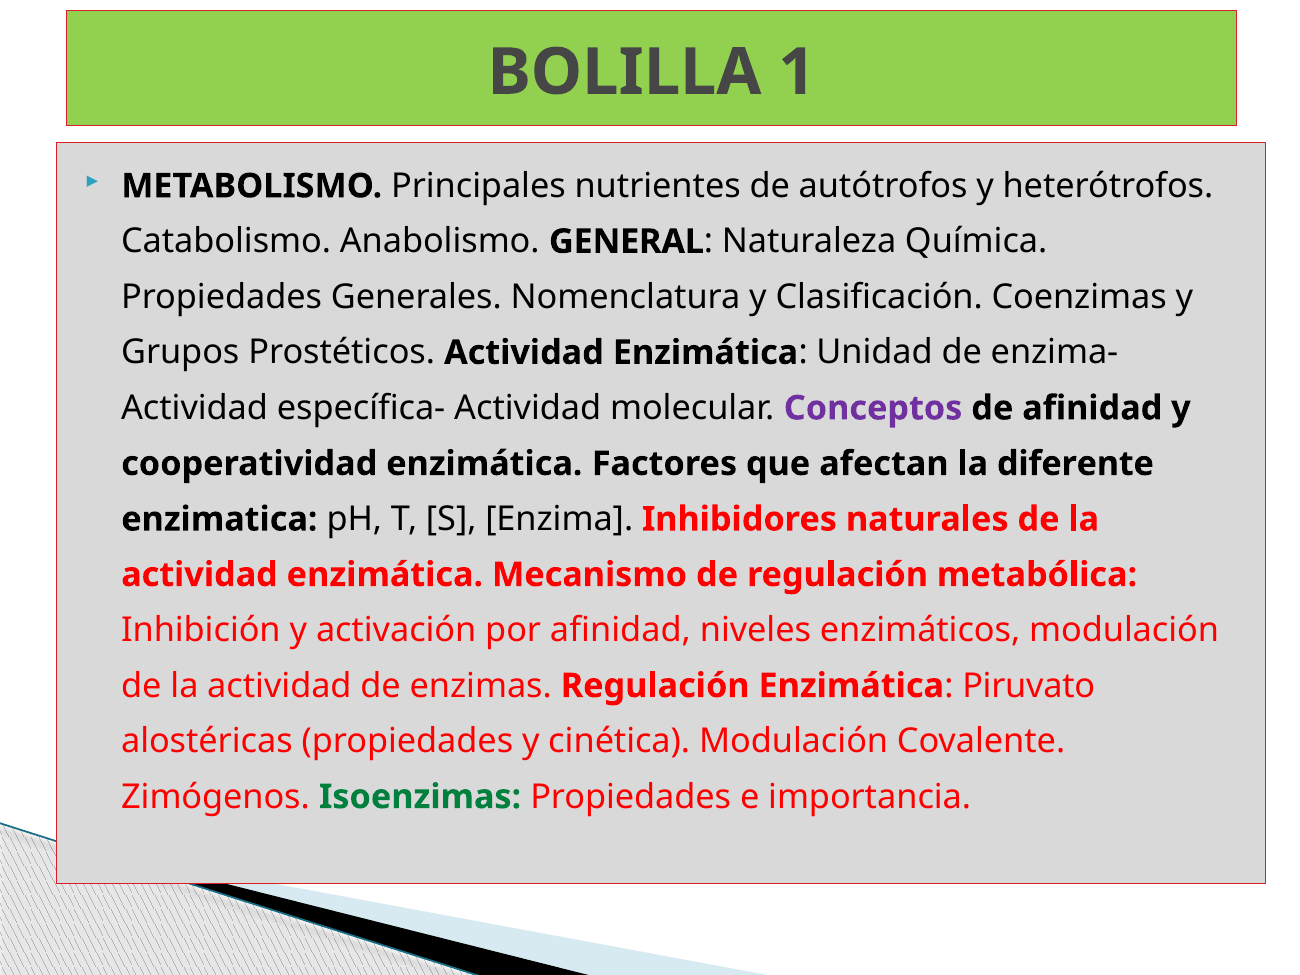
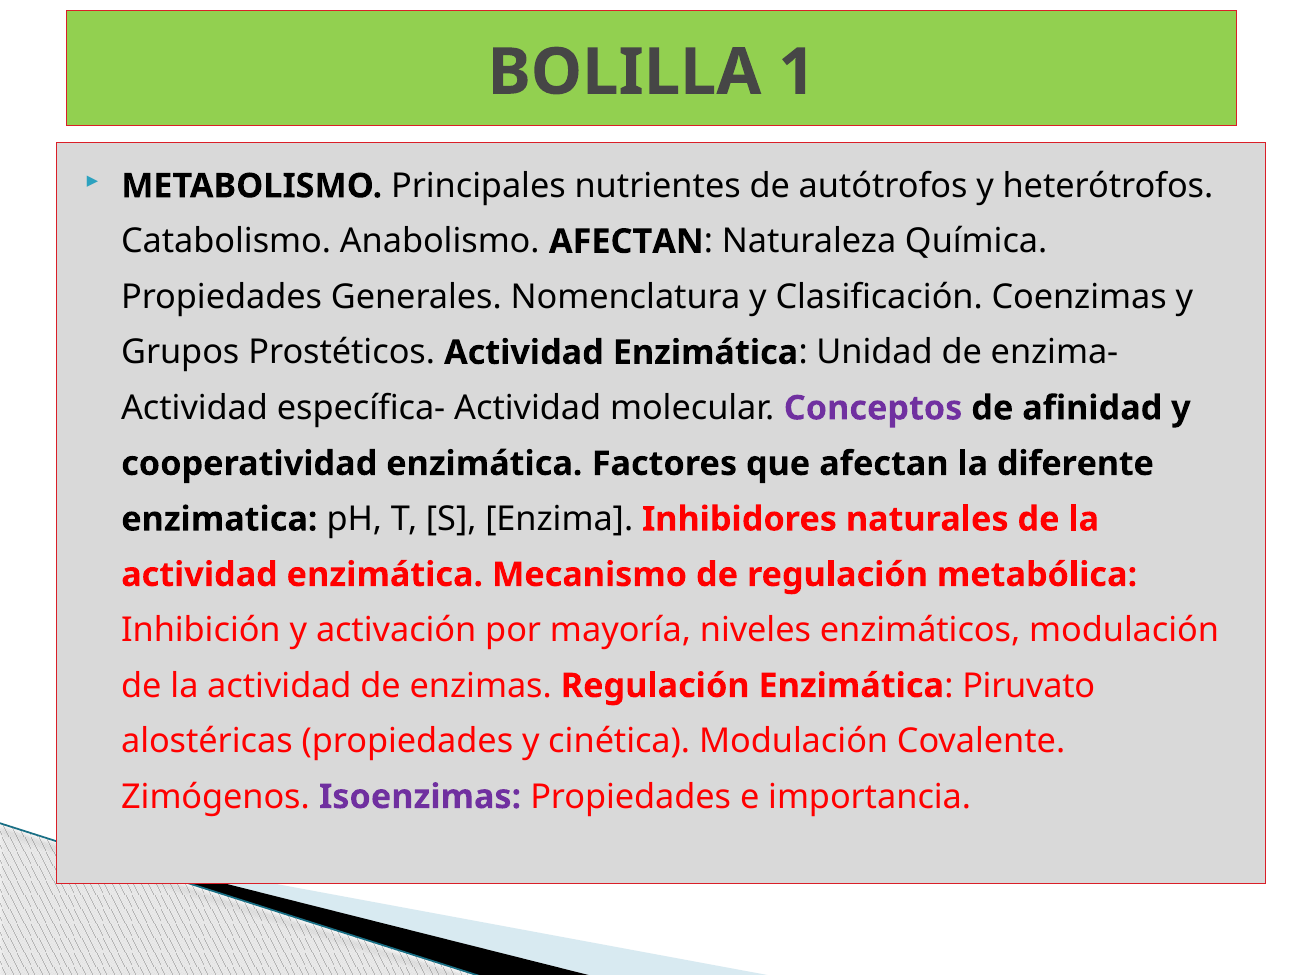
Anabolismo GENERAL: GENERAL -> AFECTAN (626, 242)
por afinidad: afinidad -> mayoría (620, 630)
Isoenzimas colour: green -> purple (420, 797)
